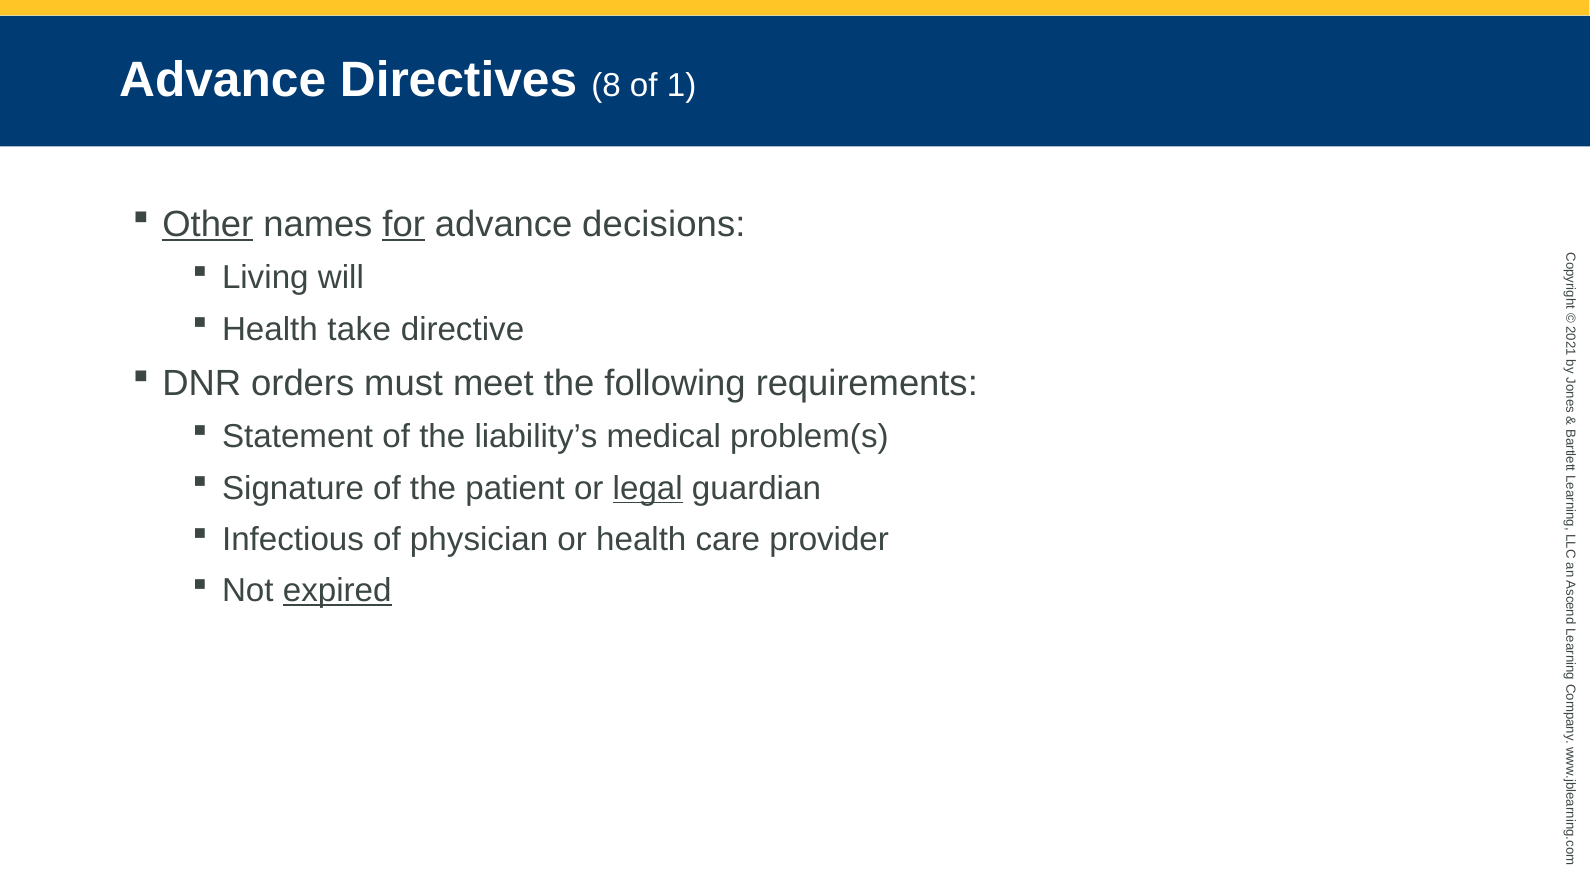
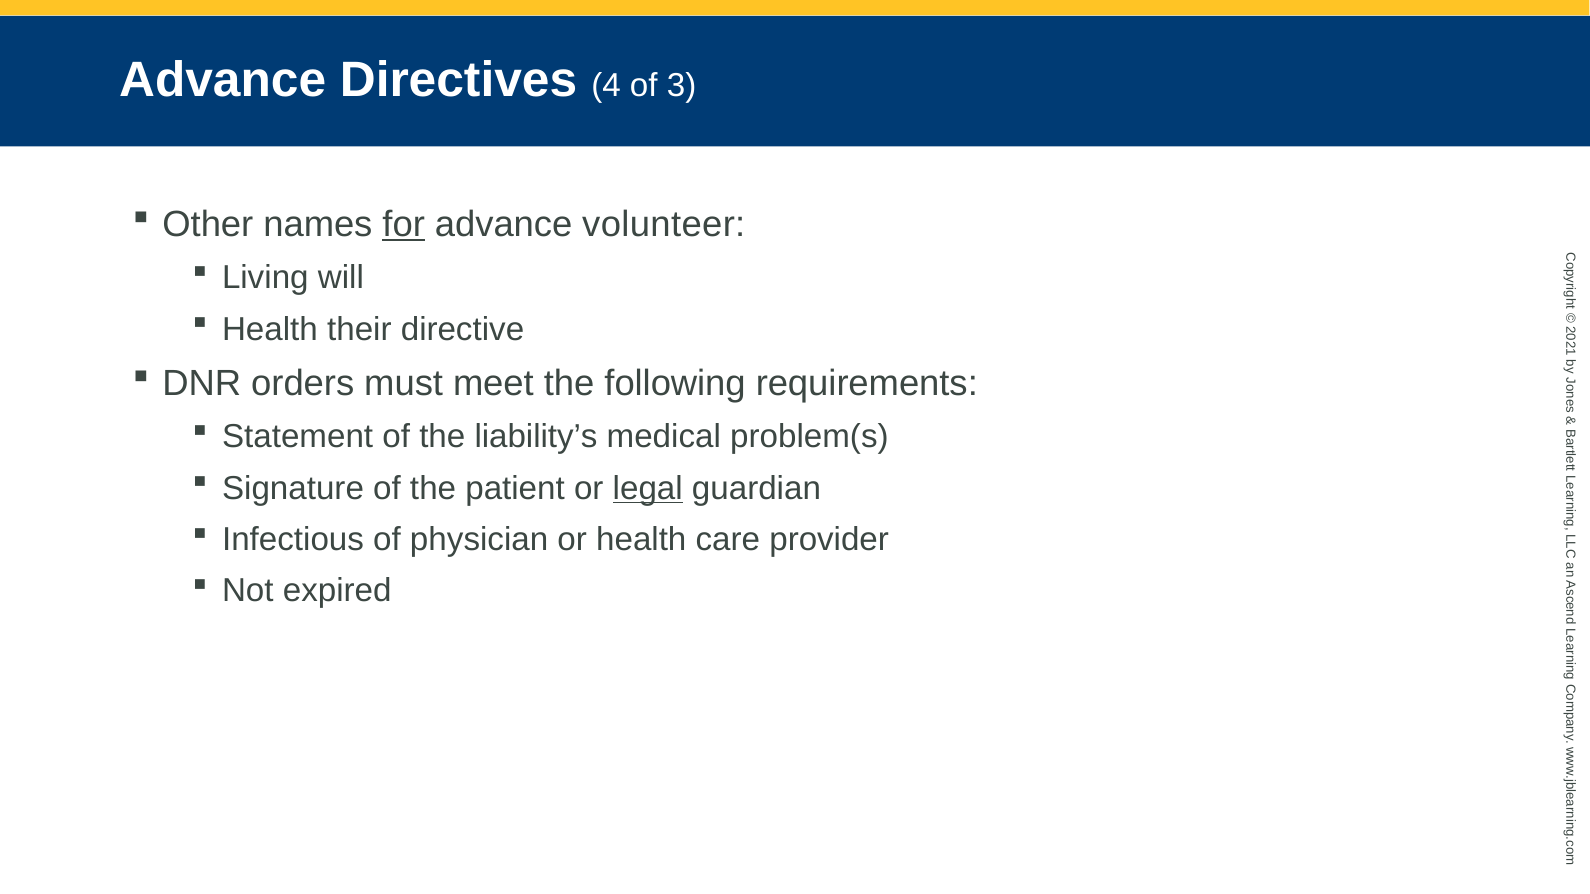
8: 8 -> 4 (606, 85)
of 1: 1 -> 3 (682, 85)
Other underline: present -> none (208, 225)
decisions: decisions -> volunteer (664, 225)
take: take -> their (359, 329)
expired underline: present -> none (337, 591)
